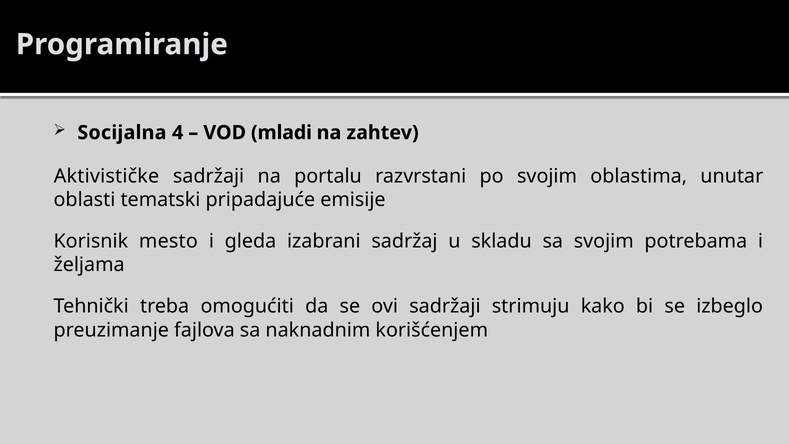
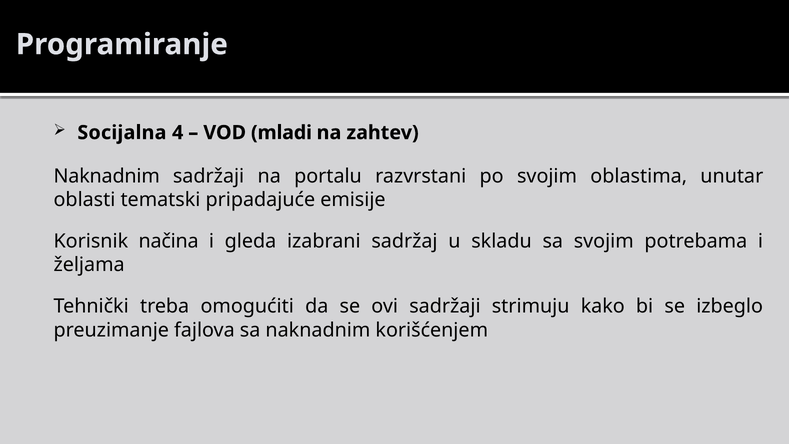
Aktivističke: Aktivističke -> Naknadnim (107, 176)
mesto: mesto -> načina (169, 241)
